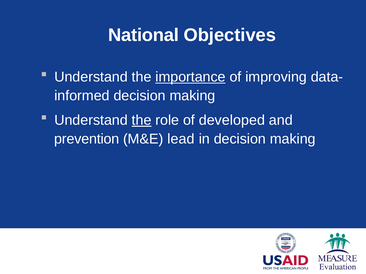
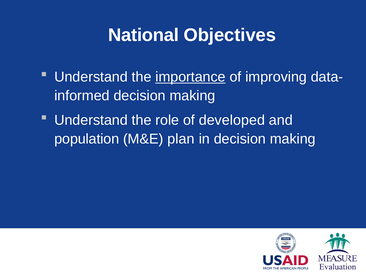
the underline: present -> none (142, 120)
prevention: prevention -> population (87, 139)
lead: lead -> plan (181, 139)
